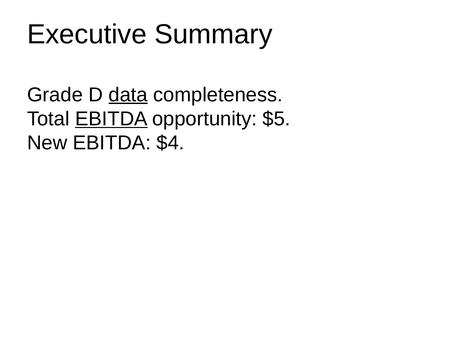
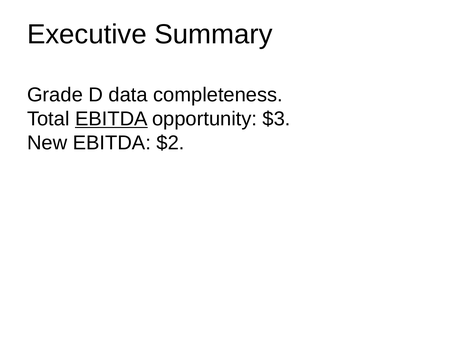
data underline: present -> none (128, 95)
$5: $5 -> $3 (277, 119)
$4: $4 -> $2 (171, 143)
